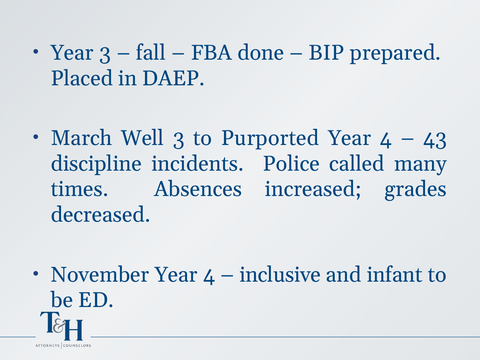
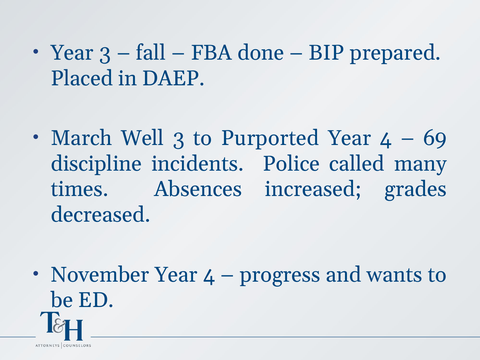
43: 43 -> 69 (435, 138)
inclusive: inclusive -> progress (280, 275)
infant: infant -> wants (395, 275)
